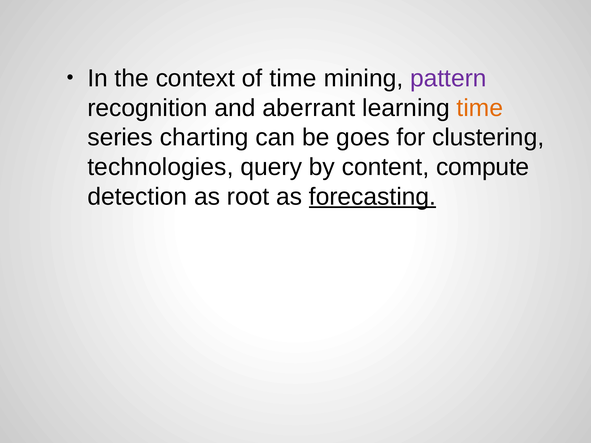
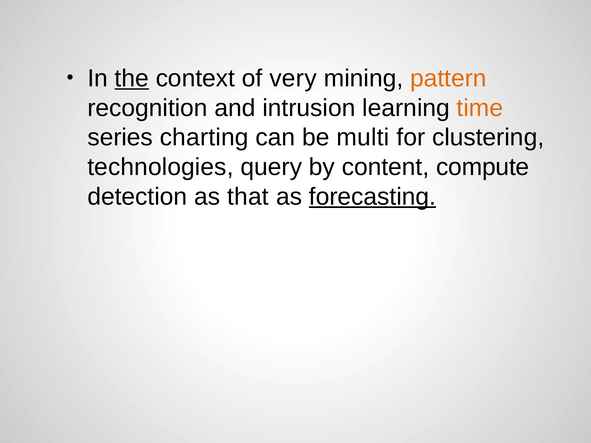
the underline: none -> present (132, 79)
of time: time -> very (293, 79)
pattern colour: purple -> orange (448, 79)
aberrant: aberrant -> intrusion (309, 108)
goes: goes -> multi (363, 138)
root: root -> that (248, 197)
